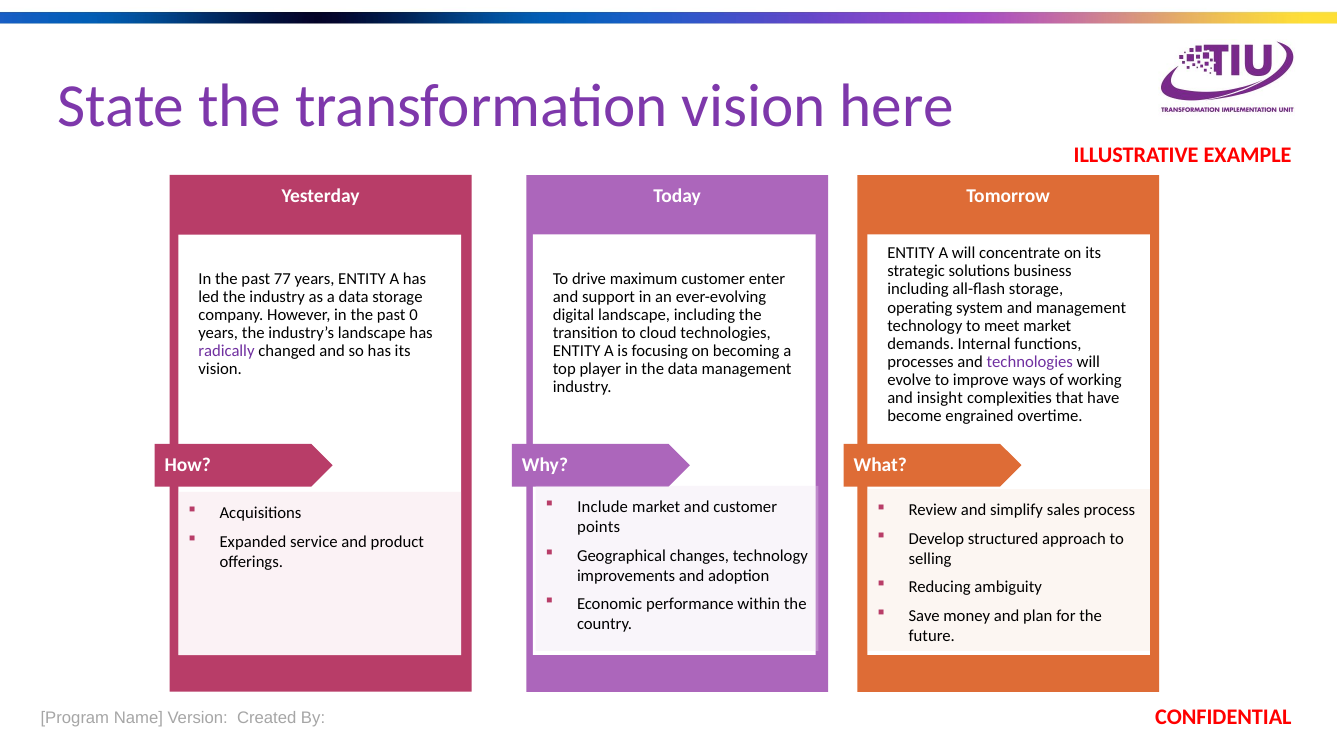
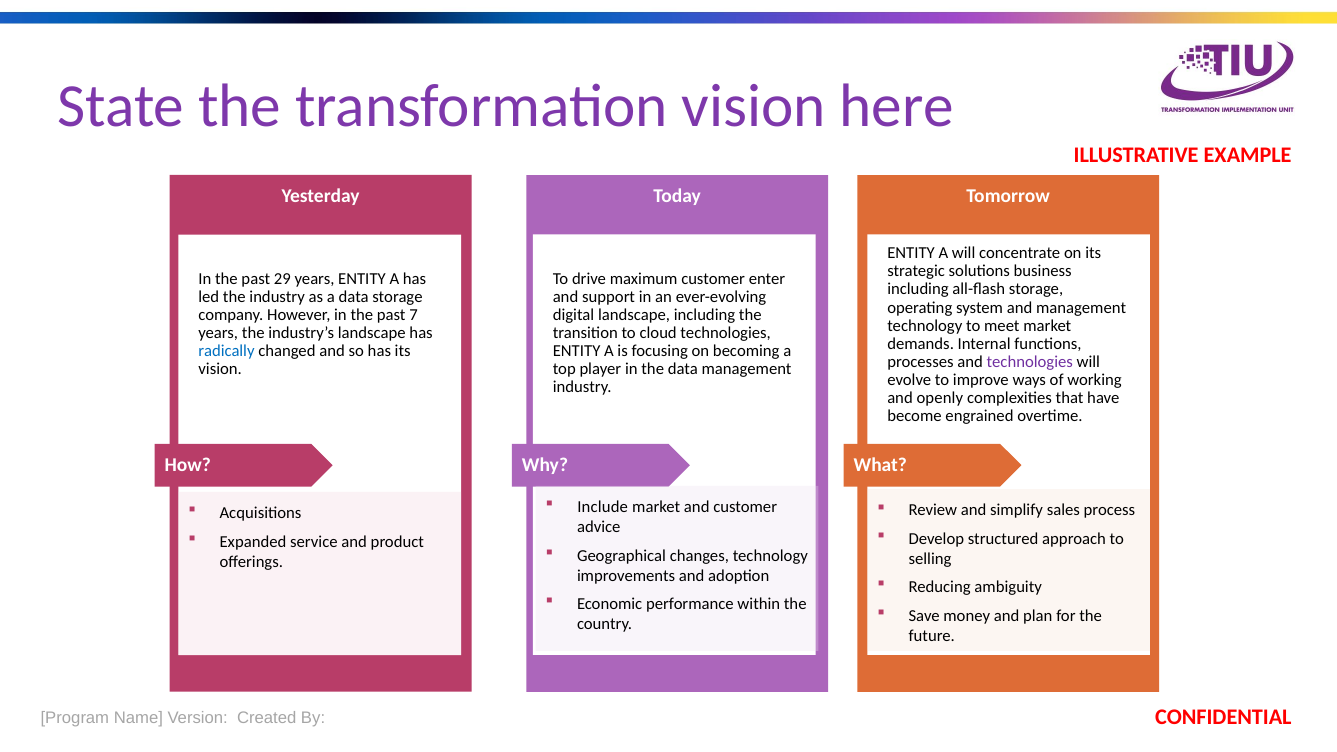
77: 77 -> 29 (282, 279)
0: 0 -> 7 (414, 315)
radically colour: purple -> blue (226, 351)
insight: insight -> openly (940, 398)
points: points -> advice (599, 527)
